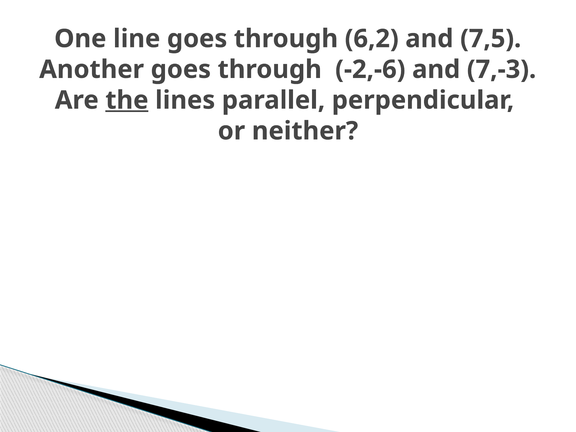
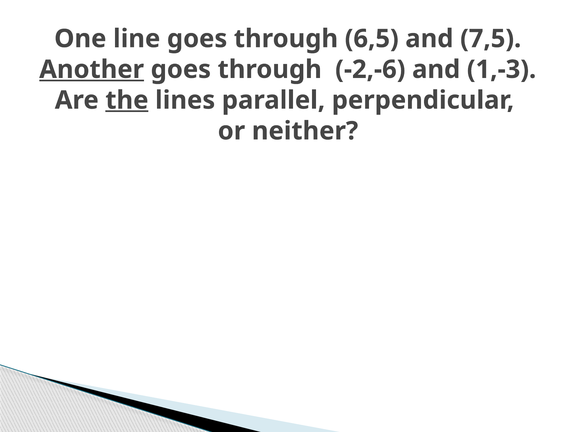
6,2: 6,2 -> 6,5 (372, 39)
Another underline: none -> present (92, 69)
7,-3: 7,-3 -> 1,-3 (502, 69)
